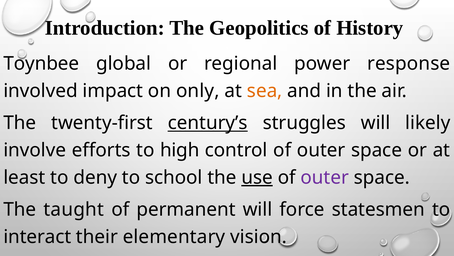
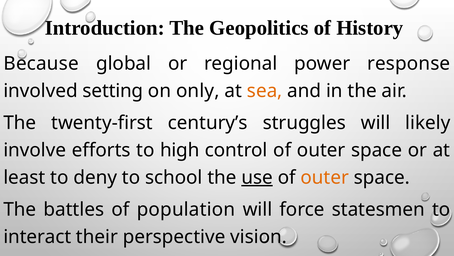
Toynbee: Toynbee -> Because (41, 63)
impact: impact -> setting (113, 91)
century’s underline: present -> none (208, 123)
outer colour: purple -> orange (325, 177)
taught: taught -> battles (74, 209)
permanent: permanent -> population (186, 209)
elementary: elementary -> perspective (174, 236)
